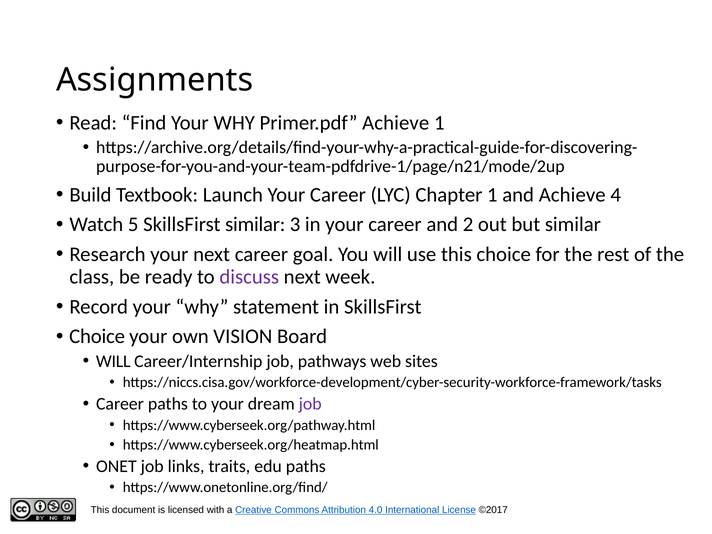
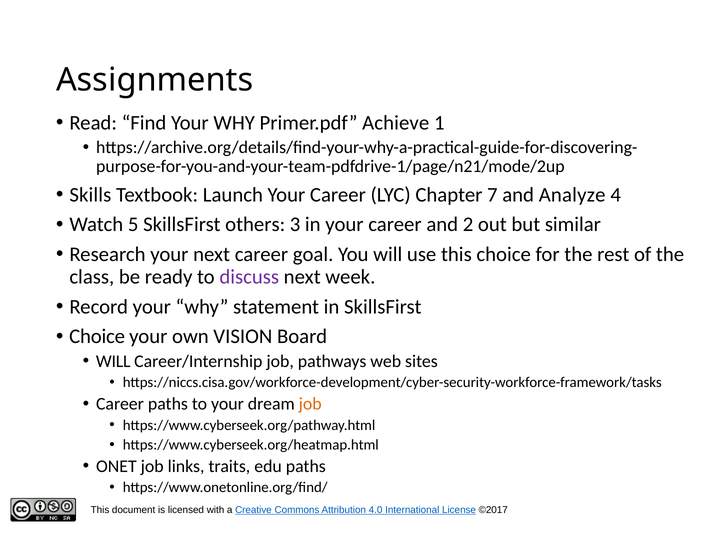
Build: Build -> Skills (90, 195)
Chapter 1: 1 -> 7 (492, 195)
and Achieve: Achieve -> Analyze (572, 195)
SkillsFirst similar: similar -> others (255, 225)
job colour: purple -> orange (310, 404)
